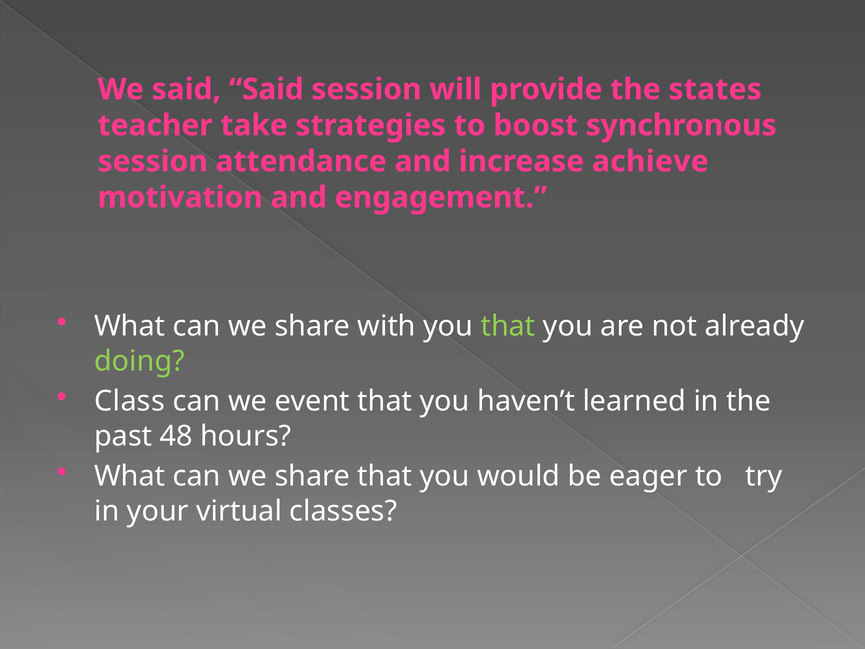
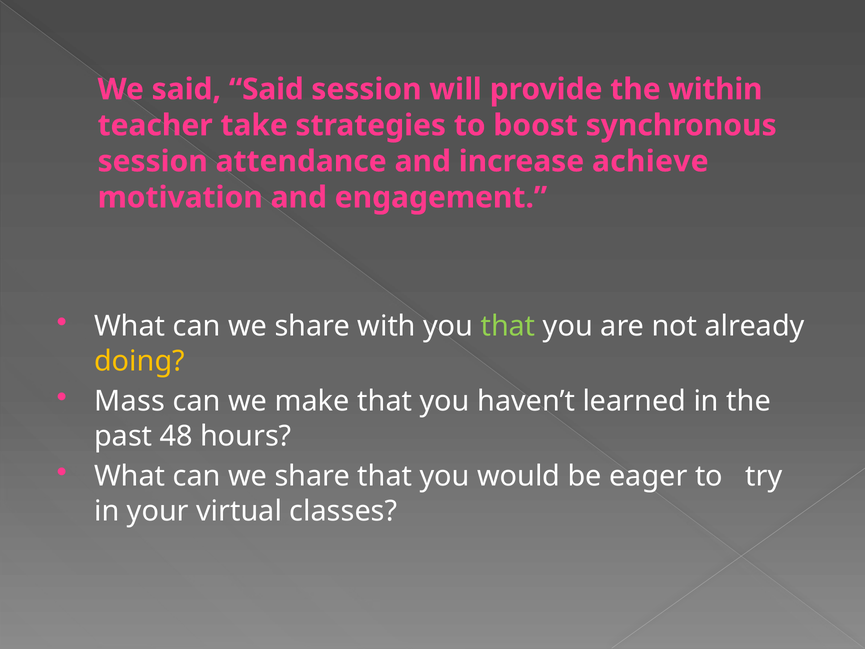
states: states -> within (715, 89)
doing colour: light green -> yellow (139, 361)
Class: Class -> Mass (130, 401)
event: event -> make (312, 401)
